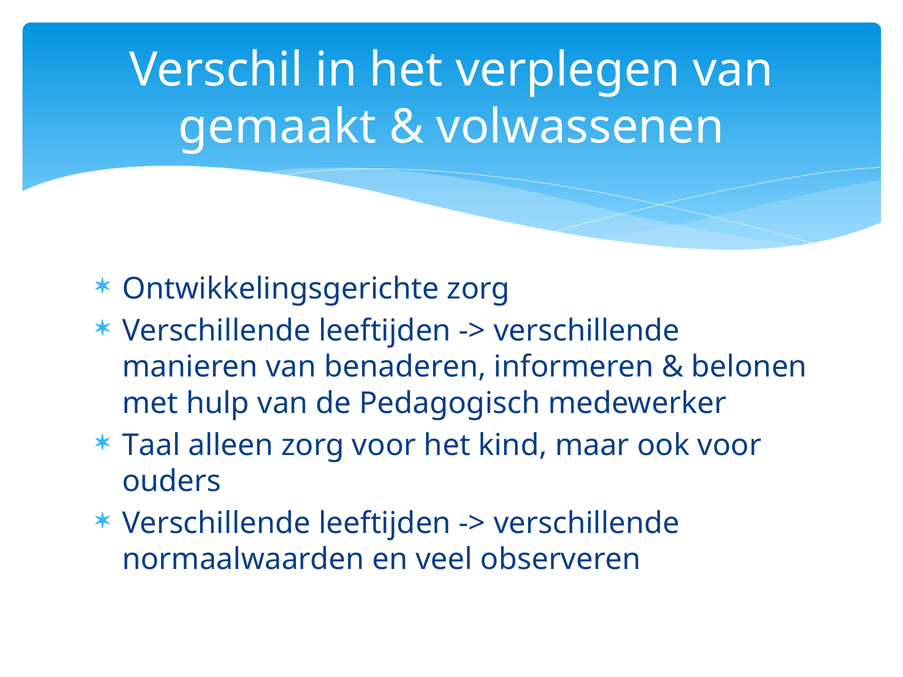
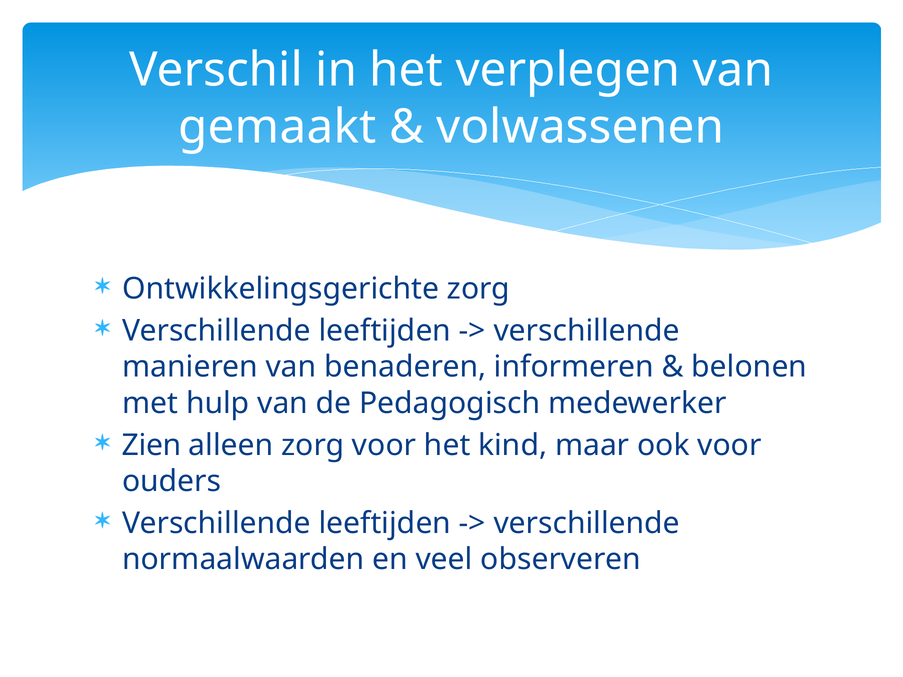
Taal: Taal -> Zien (152, 445)
